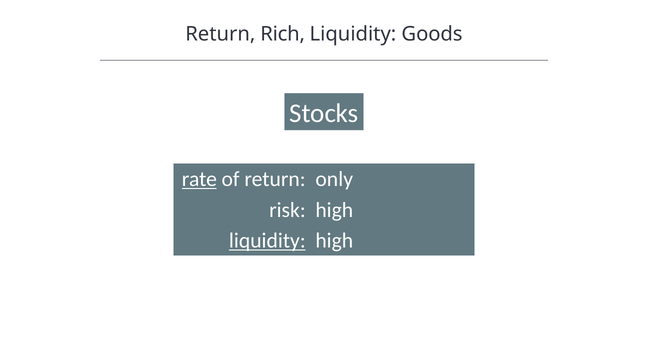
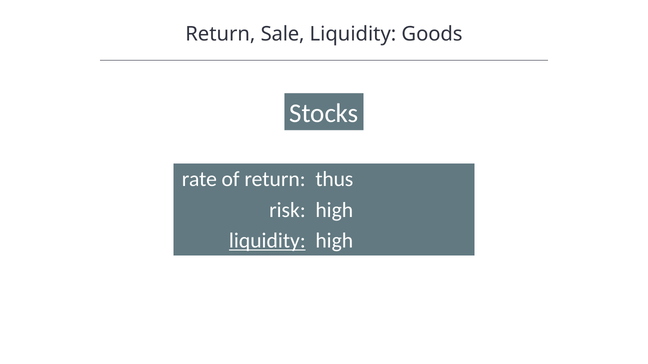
Rich: Rich -> Sale (283, 34)
rate underline: present -> none (199, 180)
only: only -> thus (334, 180)
